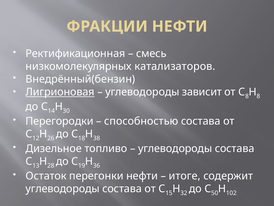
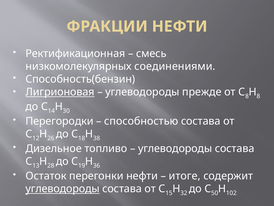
катализаторов: катализаторов -> соединениями (175, 66)
Внедрённый(бензин: Внедрённый(бензин -> Способность(бензин (80, 79)
зависит: зависит -> прежде (202, 92)
углеводороды underline: none -> present (63, 188)
